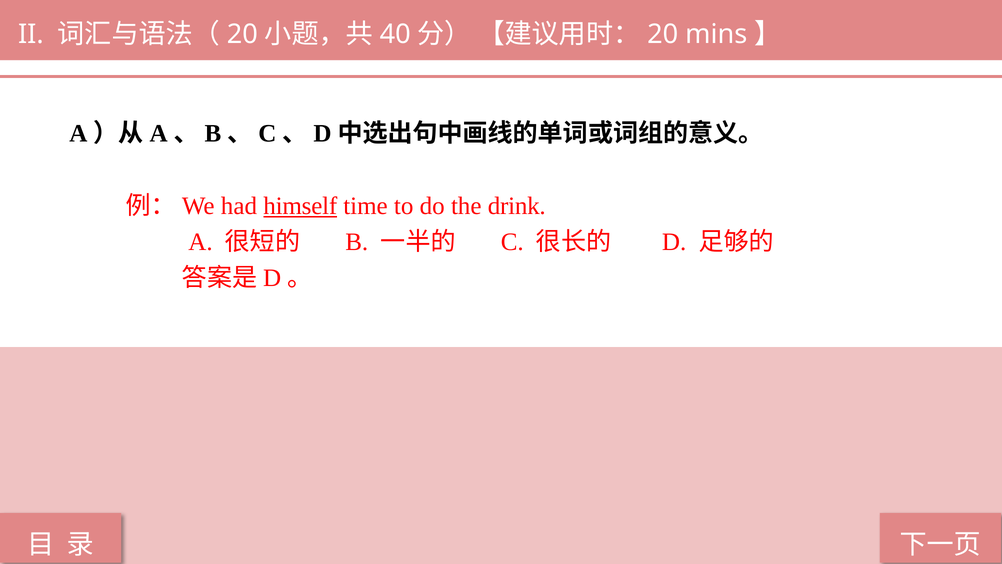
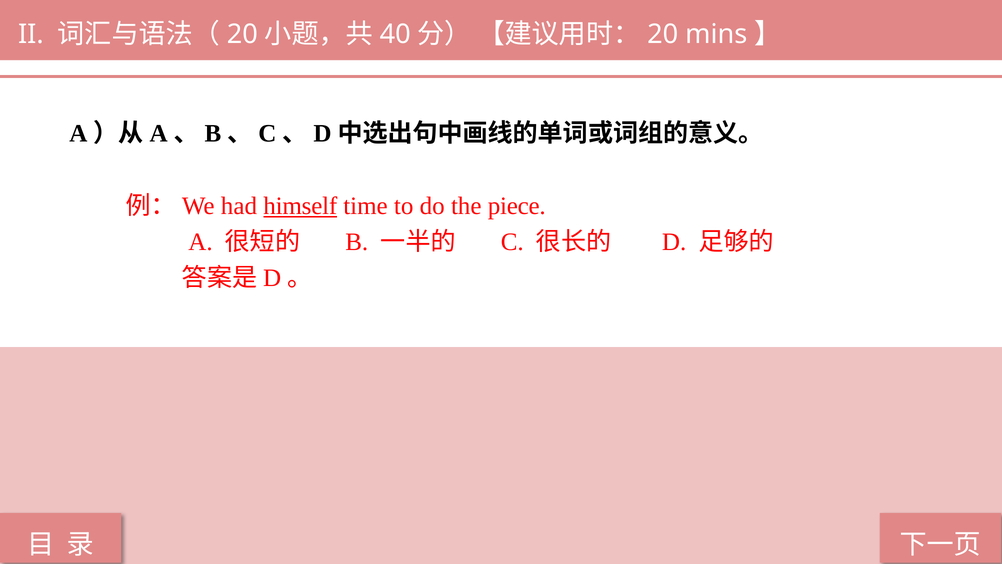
drink: drink -> piece (517, 206)
